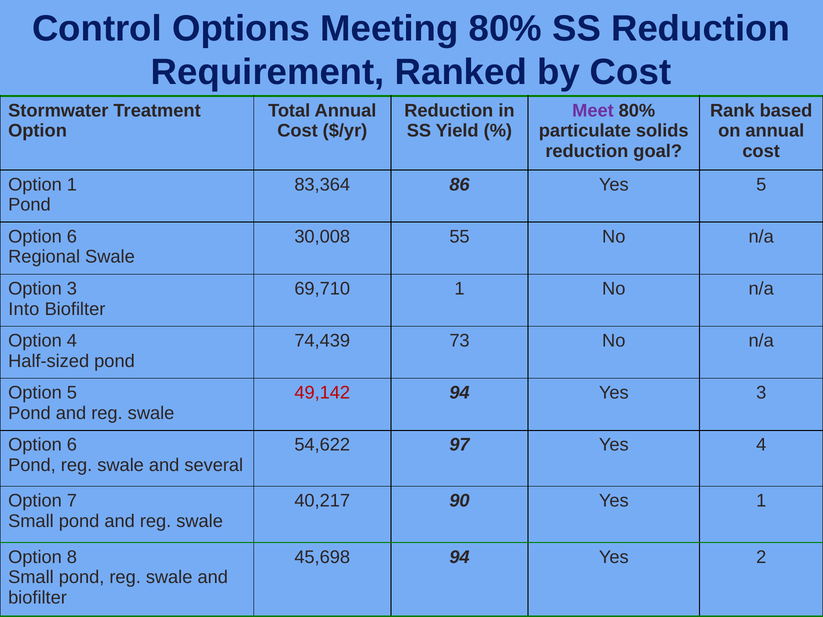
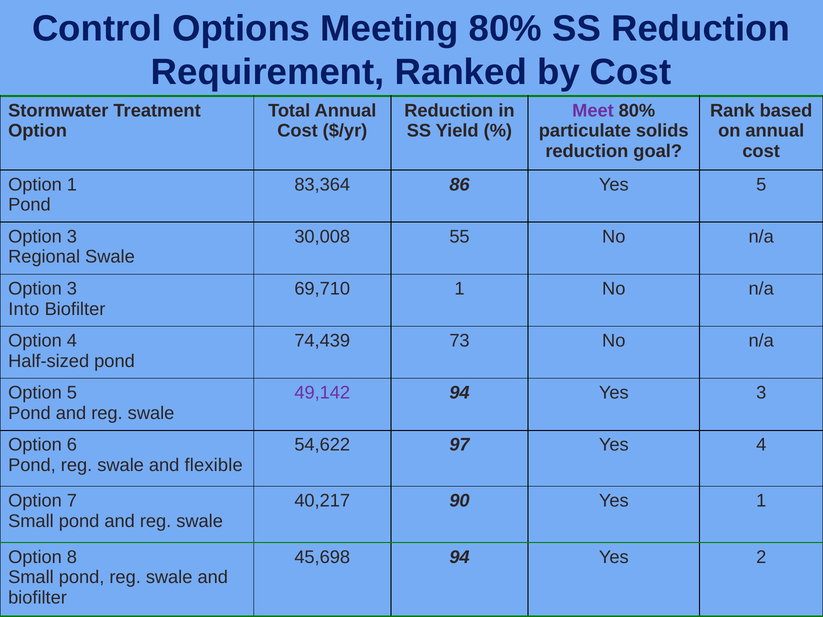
6: 6 -> 3 (72, 237)
49,142 colour: red -> purple (322, 393)
several: several -> flexible (214, 465)
